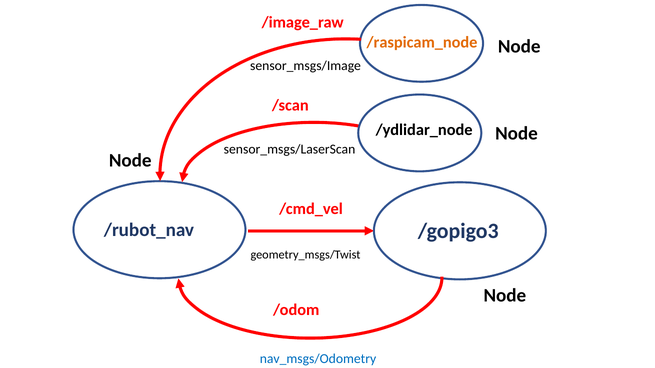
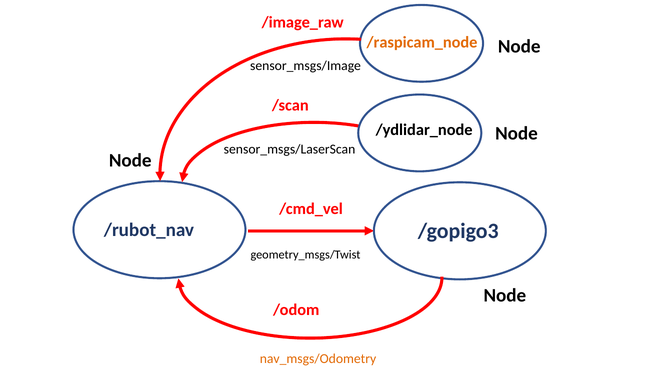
nav_msgs/Odometry colour: blue -> orange (318, 359)
